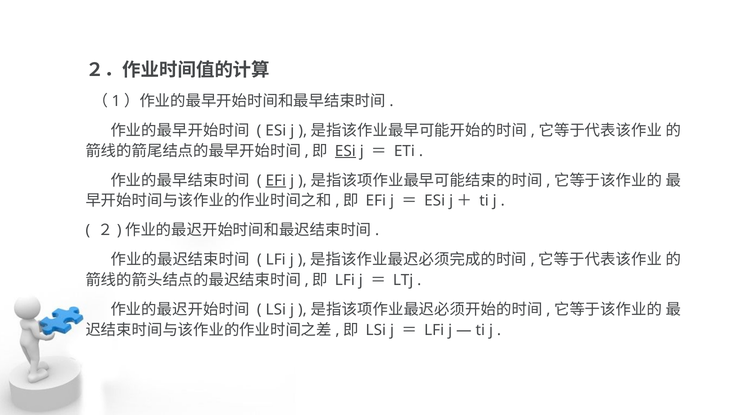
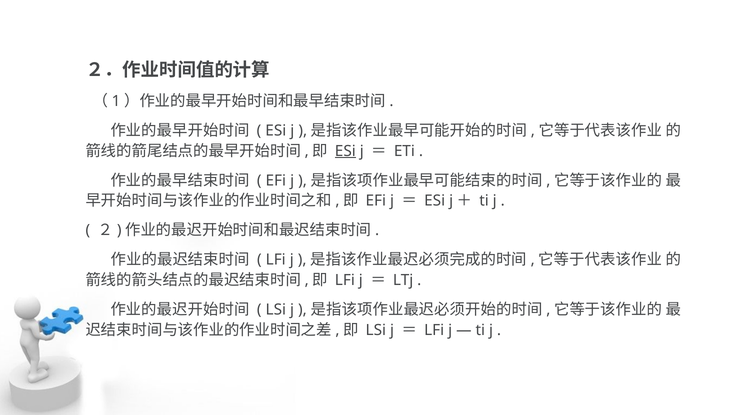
EFi underline: present -> none (276, 180)
